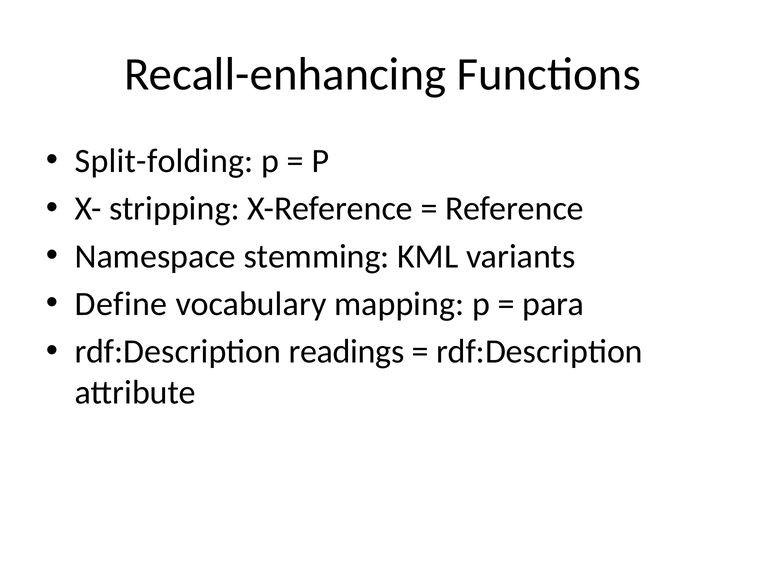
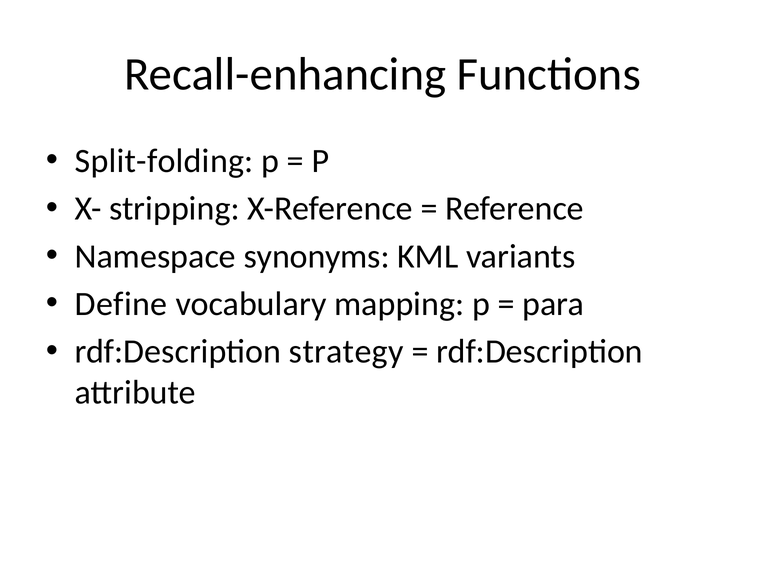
stemming: stemming -> synonyms (317, 256)
readings: readings -> strategy (346, 351)
